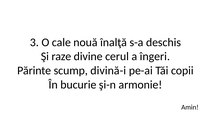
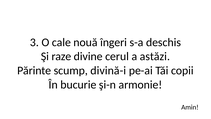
înalţă: înalţă -> îngeri (114, 42)
îngeri: îngeri -> astăzi (155, 56)
